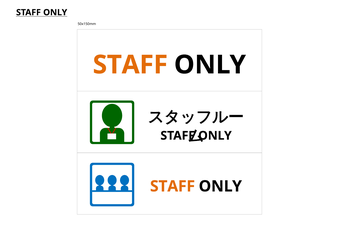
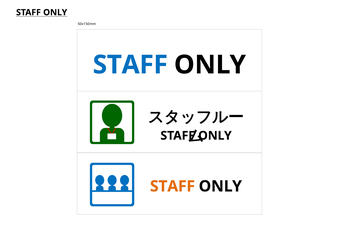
STAFF colour: orange -> blue (130, 65)
